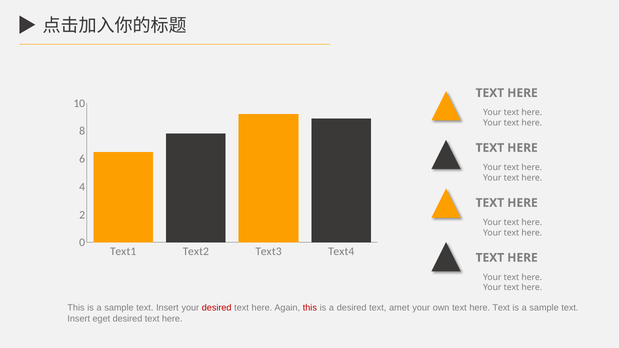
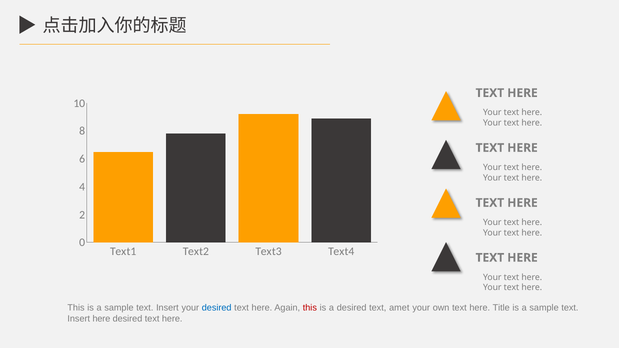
desired colour: red -> blue (217, 308)
own text here Text: Text -> Title (501, 308)
Insert eget: eget -> here (101, 319)
